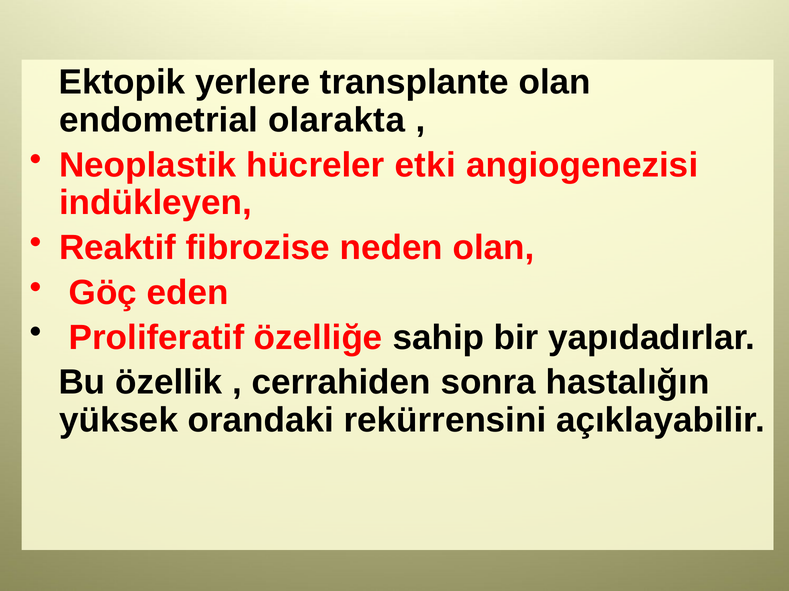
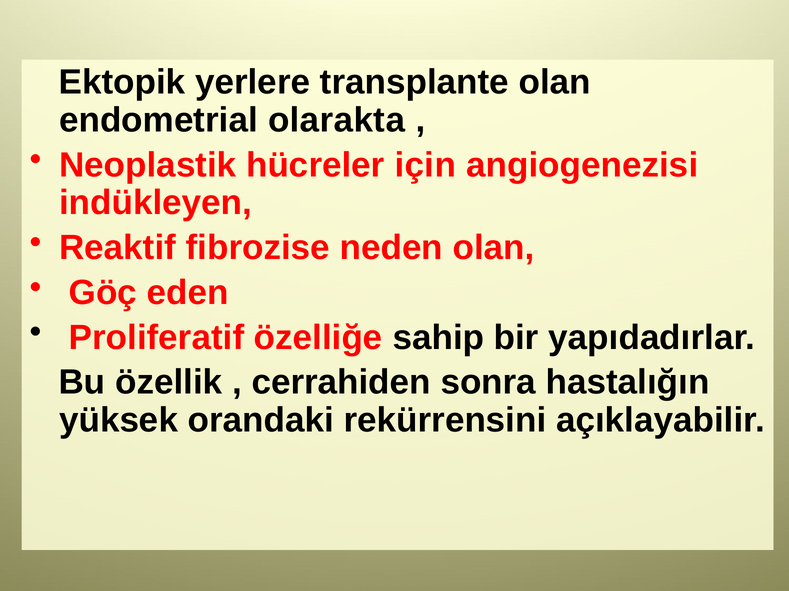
etki: etki -> için (425, 165)
